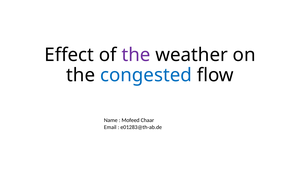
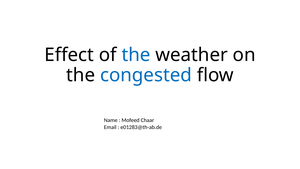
the colour: purple -> blue (136, 55)
